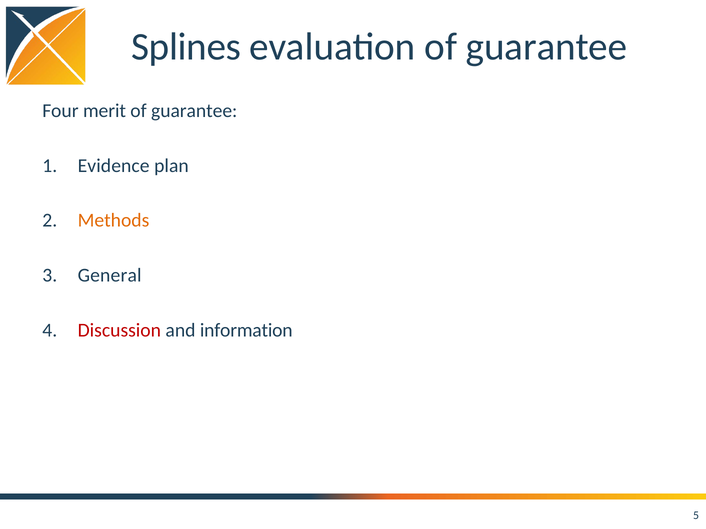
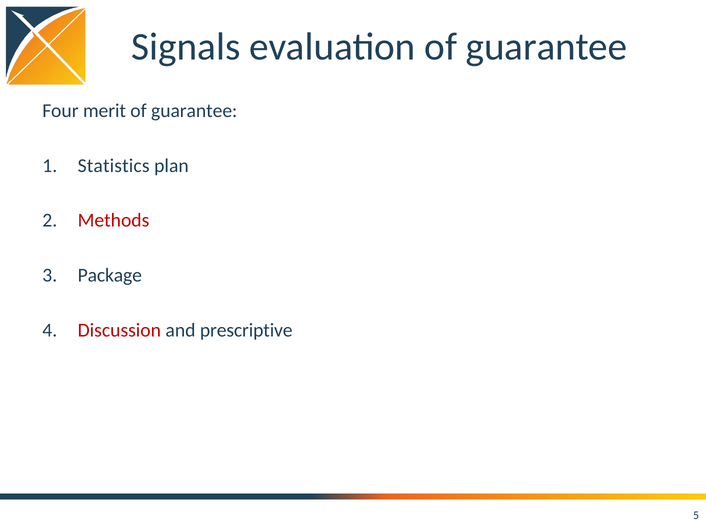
Splines: Splines -> Signals (186, 47)
Evidence: Evidence -> Statistics (114, 166)
Methods colour: orange -> red (114, 221)
General: General -> Package (110, 276)
information: information -> prescriptive (246, 331)
